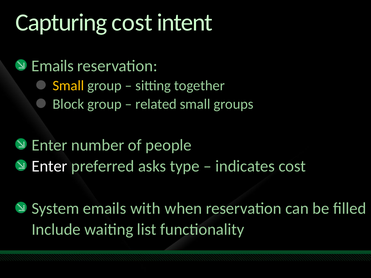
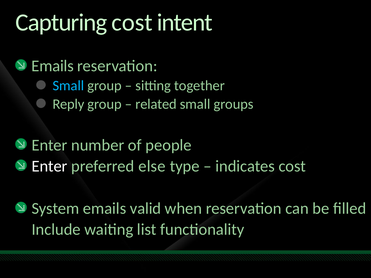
Small colour: yellow -> light blue (68, 86)
Block: Block -> Reply (68, 104)
asks: asks -> else (152, 166)
with: with -> valid (146, 209)
